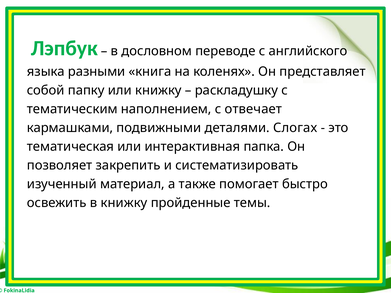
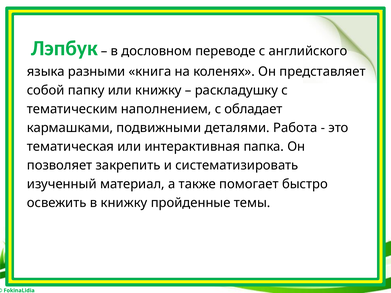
отвечает: отвечает -> обладает (253, 109)
Слогах: Слогах -> Работа (295, 128)
